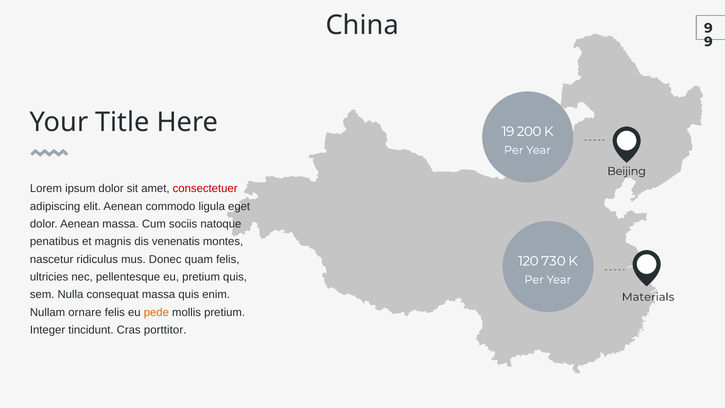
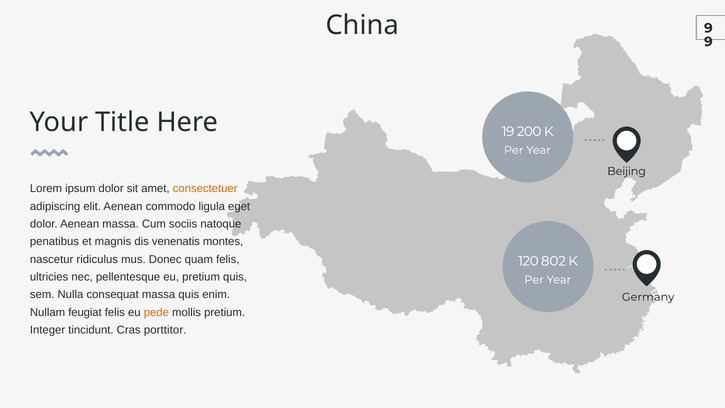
consectetuer colour: red -> orange (205, 189)
730: 730 -> 802 (553, 261)
Materials: Materials -> Germany (648, 297)
ornare: ornare -> feugiat (85, 312)
